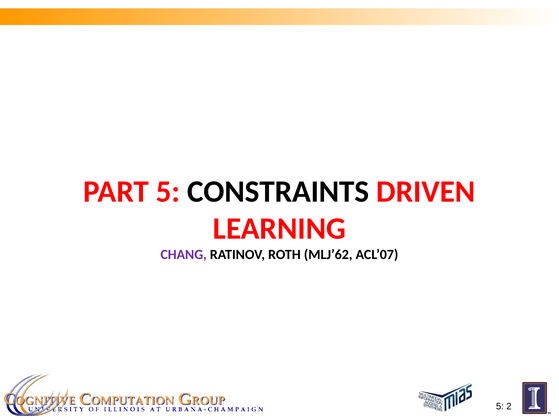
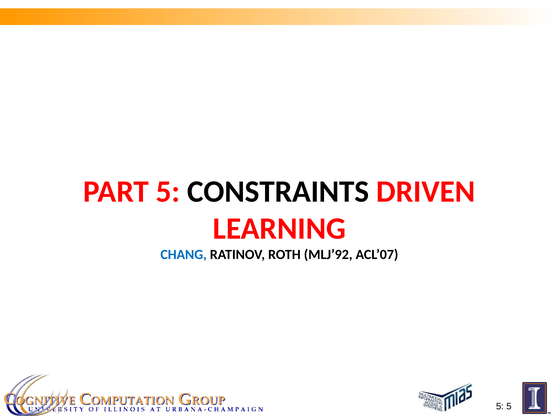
CHANG colour: purple -> blue (184, 255)
MLJ’62: MLJ’62 -> MLJ’92 (328, 255)
5 2: 2 -> 5 (509, 407)
